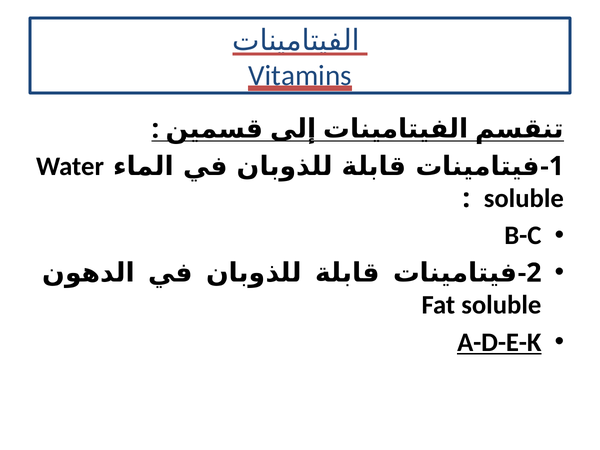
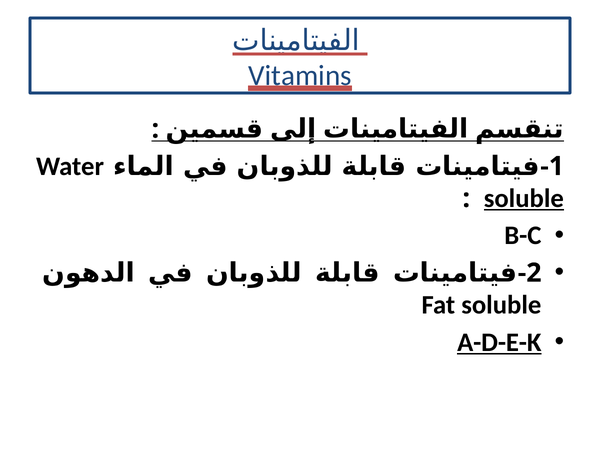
soluble underline: none -> present (524, 198)
